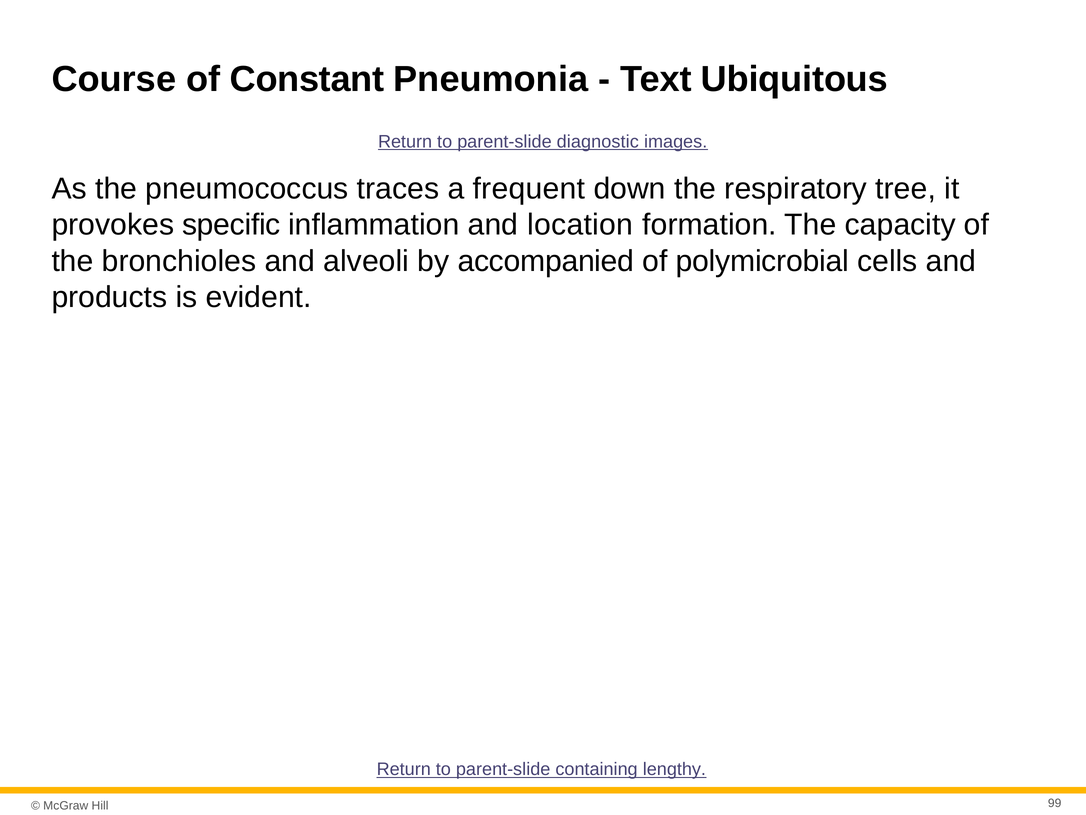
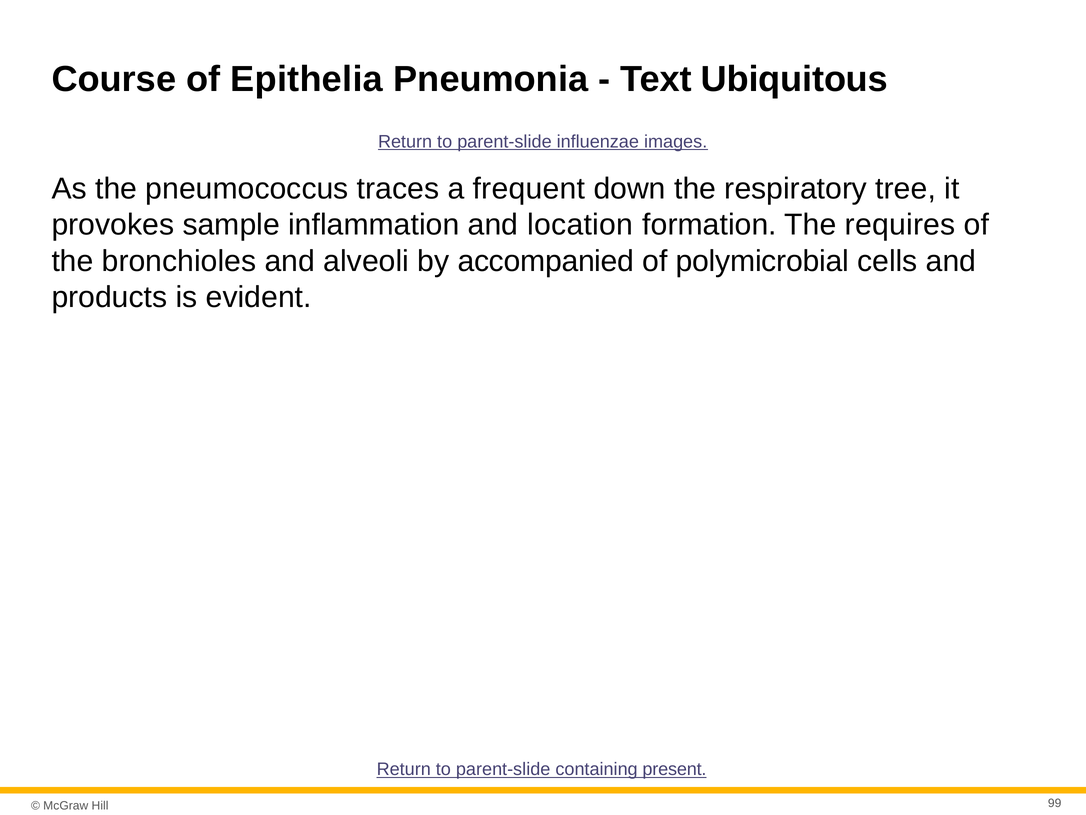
Constant: Constant -> Epithelia (307, 79)
diagnostic: diagnostic -> influenzae (598, 141)
specific: specific -> sample (231, 225)
capacity: capacity -> requires (900, 225)
lengthy: lengthy -> present (674, 769)
